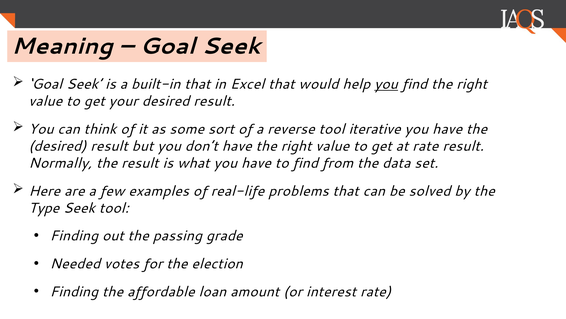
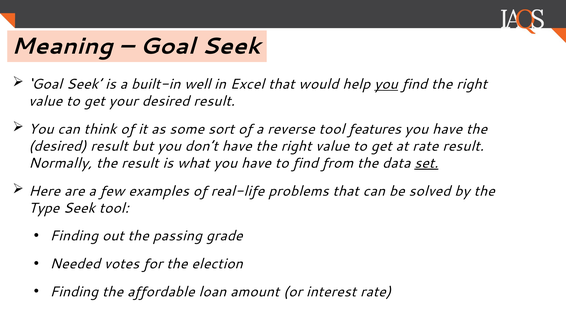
built-in that: that -> well (198, 84)
iterative: iterative -> features (375, 129)
set underline: none -> present (426, 163)
